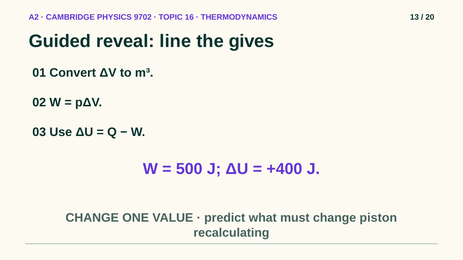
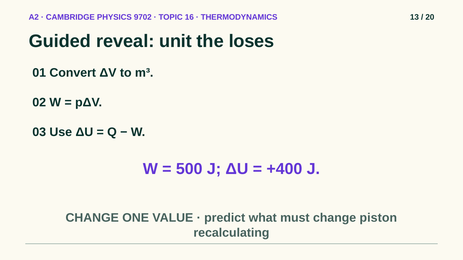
line: line -> unit (176, 41)
gives: gives -> loses (251, 41)
